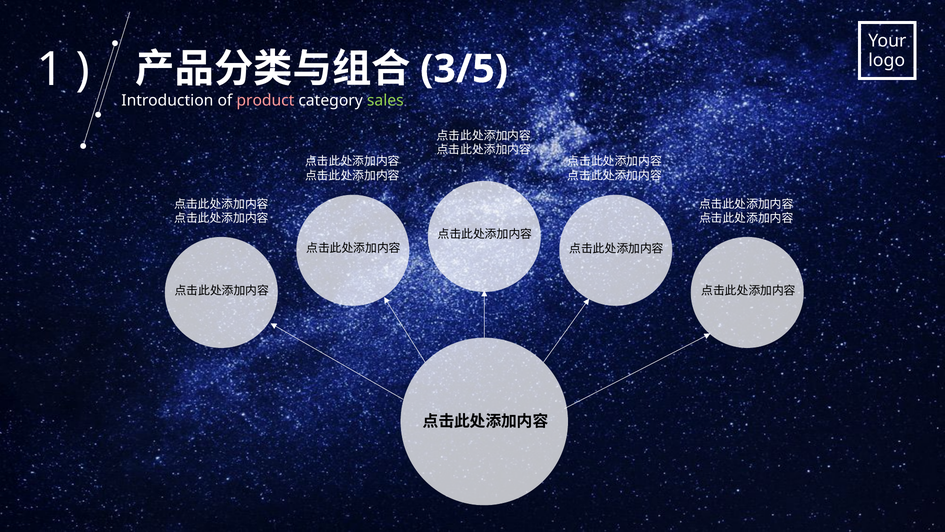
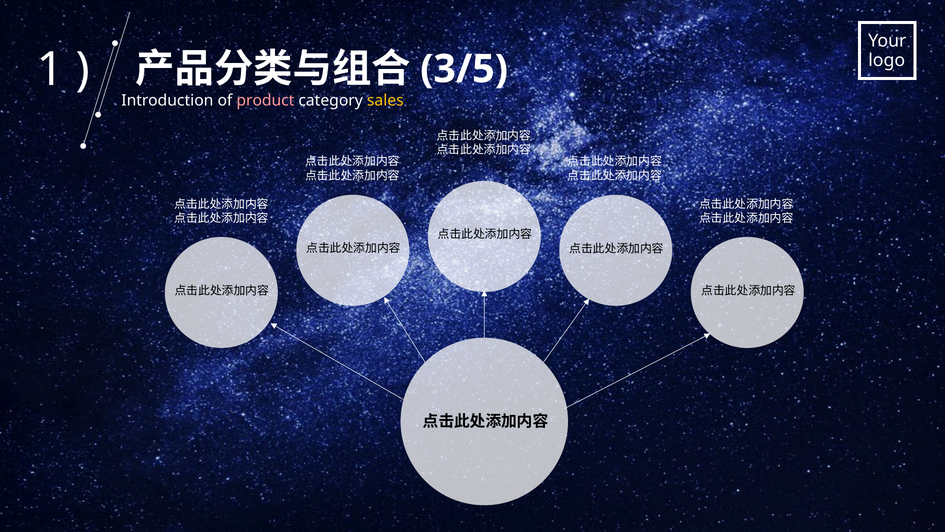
sales colour: light green -> yellow (385, 101)
